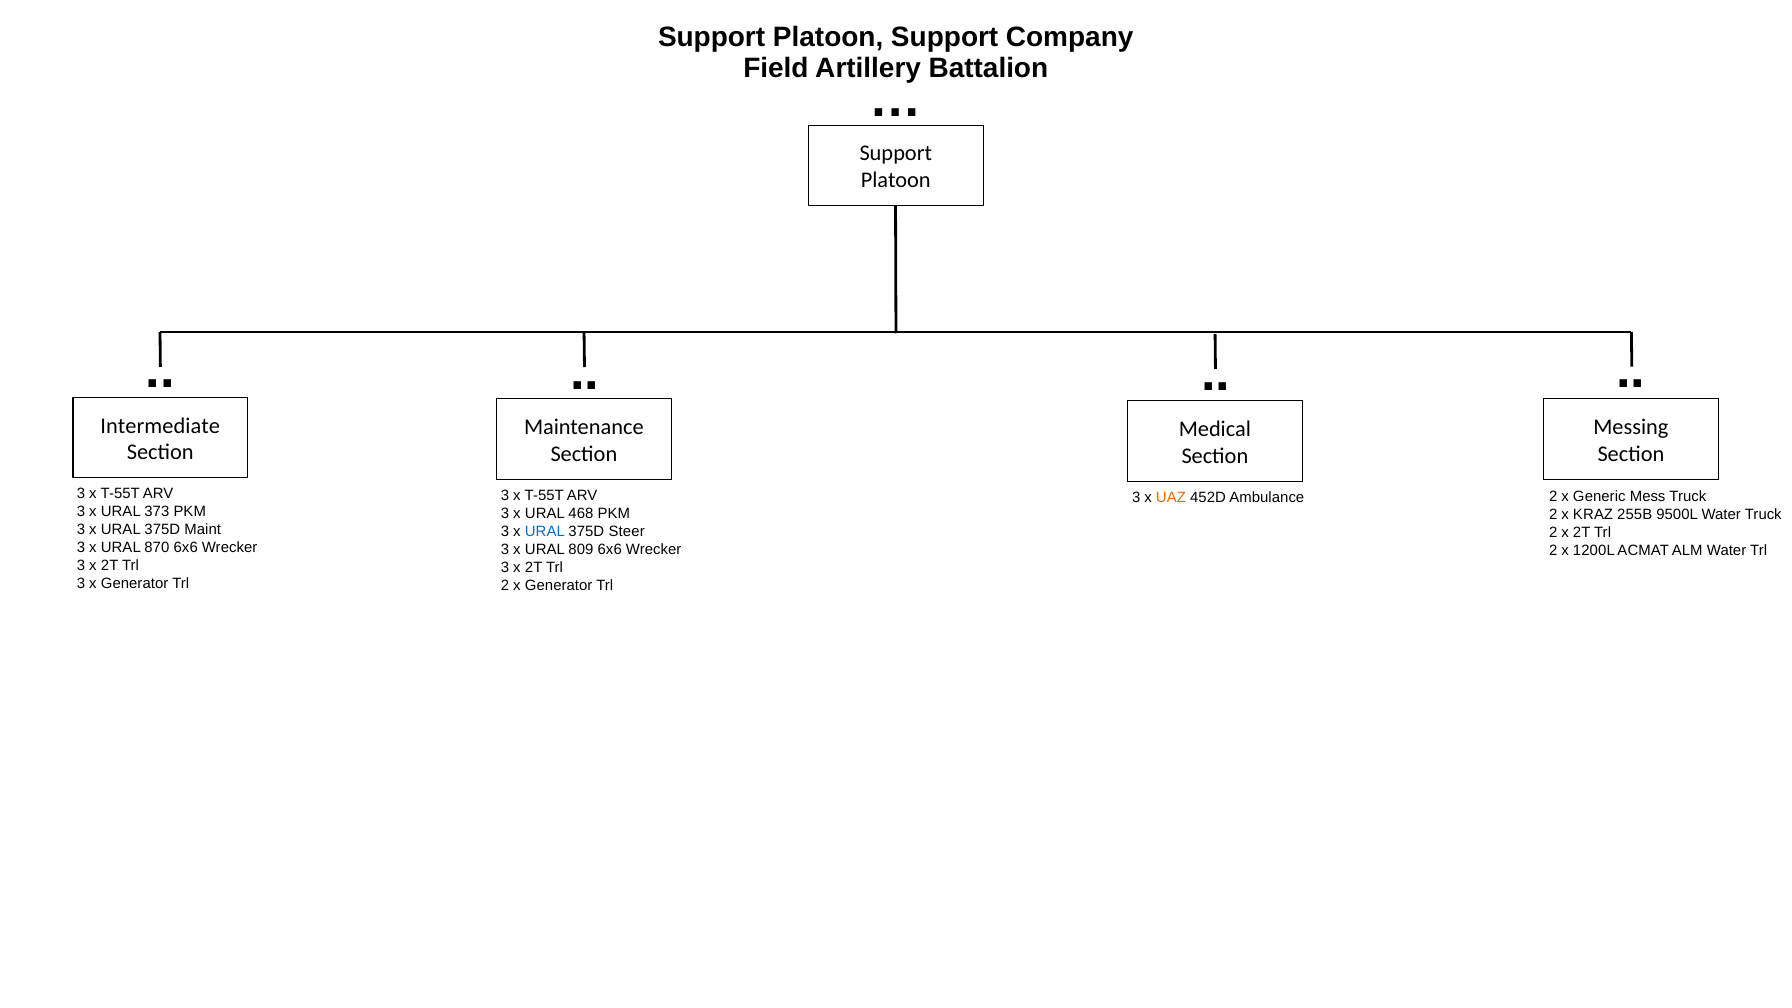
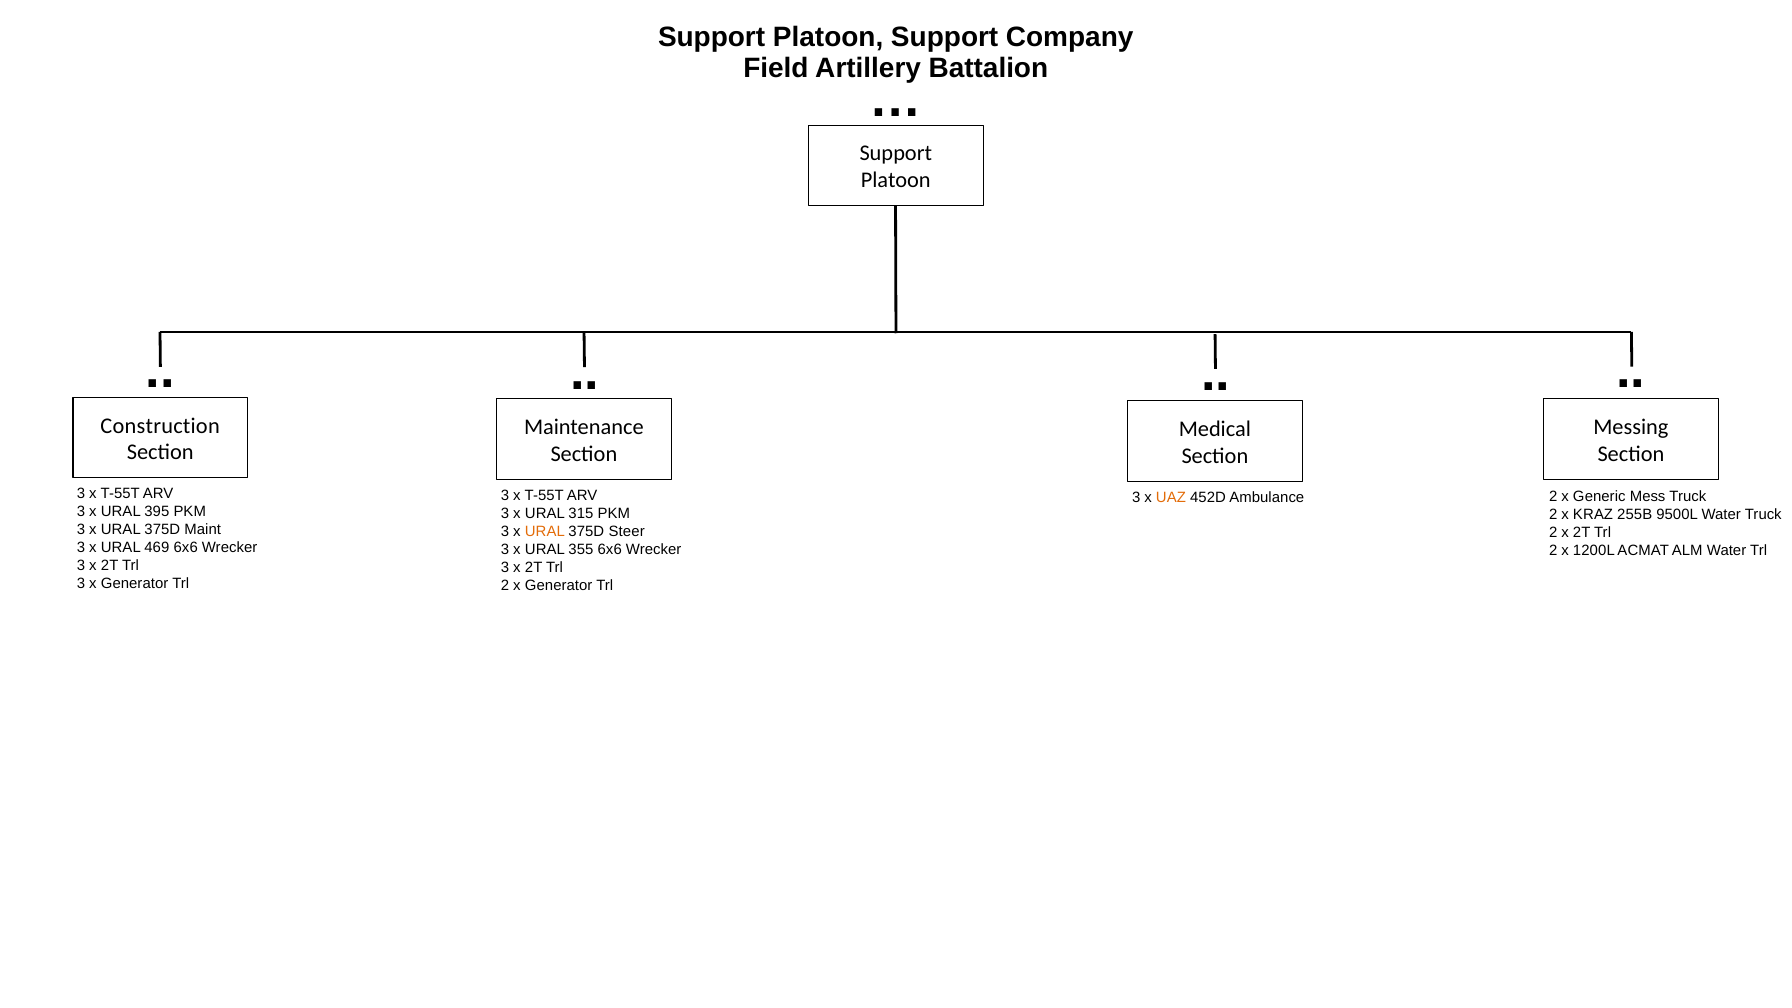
Intermediate: Intermediate -> Construction (160, 426)
373: 373 -> 395 (157, 512)
468: 468 -> 315 (581, 514)
URAL colour: blue -> orange (545, 532)
870: 870 -> 469 (157, 548)
809: 809 -> 355 (581, 550)
